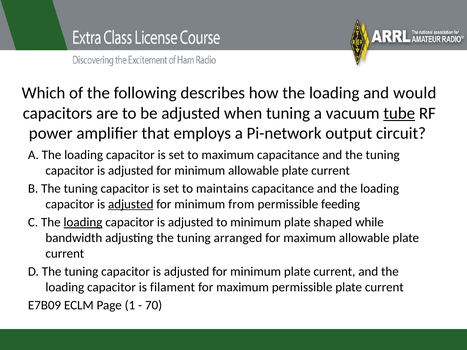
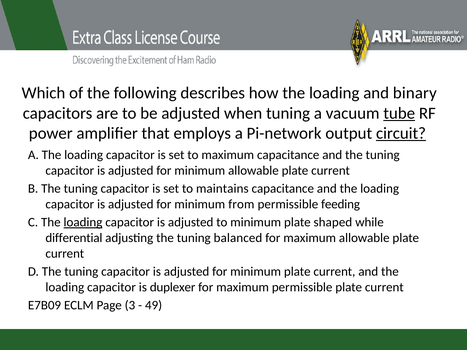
would: would -> binary (415, 93)
circuit underline: none -> present (401, 133)
adjusted underline: present -> none (131, 204)
bandwidth: bandwidth -> differential (74, 238)
arranged: arranged -> balanced (238, 238)
filament: filament -> duplexer (173, 287)
1: 1 -> 3 (130, 306)
70: 70 -> 49 (154, 306)
